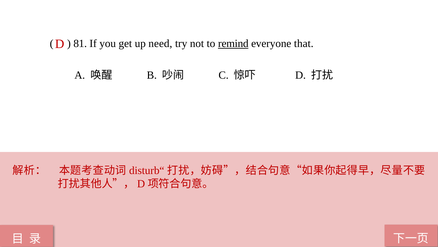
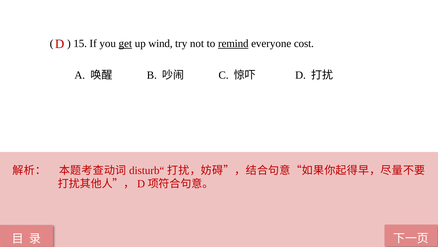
81: 81 -> 15 (80, 43)
get underline: none -> present (125, 43)
need: need -> wind (160, 43)
that: that -> cost (304, 43)
